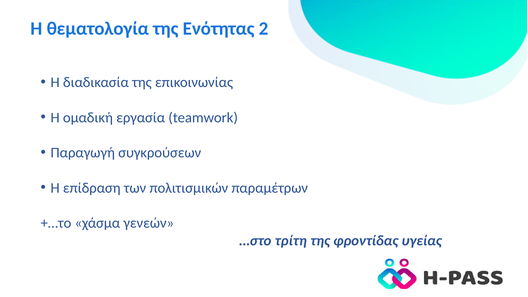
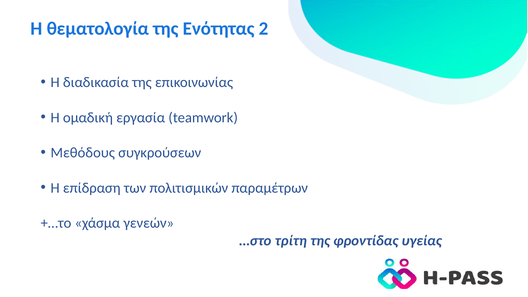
Παραγωγή: Παραγωγή -> Μεθόδους (83, 153)
